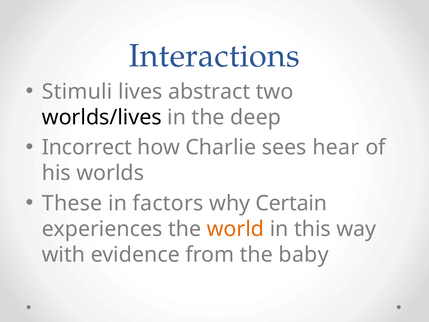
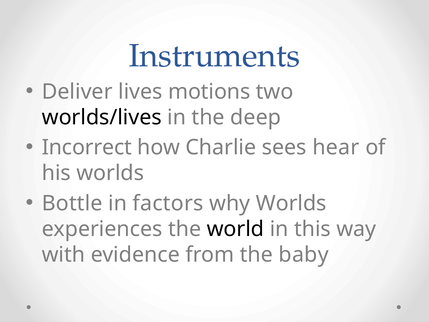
Interactions: Interactions -> Instruments (215, 56)
Stimuli: Stimuli -> Deliver (77, 92)
abstract: abstract -> motions (209, 92)
These: These -> Bottle (72, 203)
why Certain: Certain -> Worlds (291, 203)
world colour: orange -> black (235, 229)
